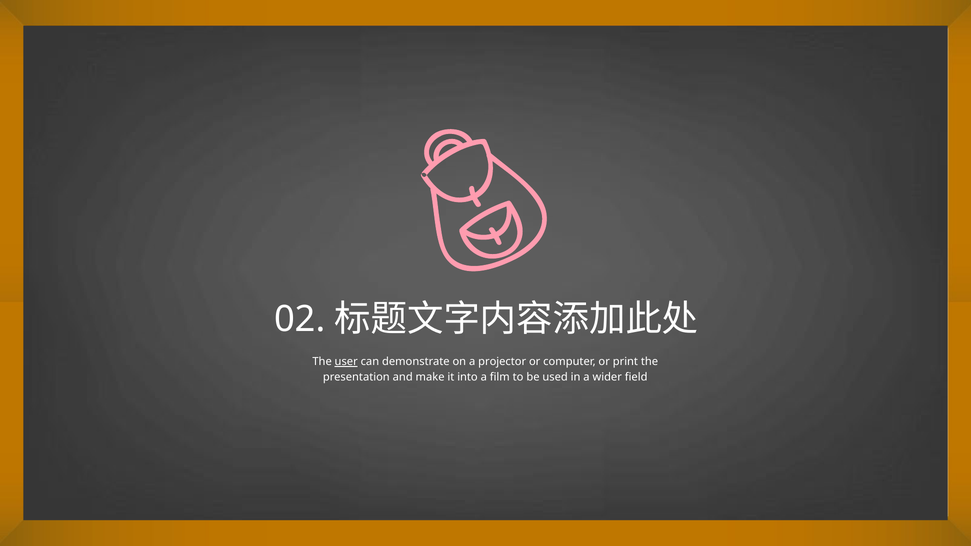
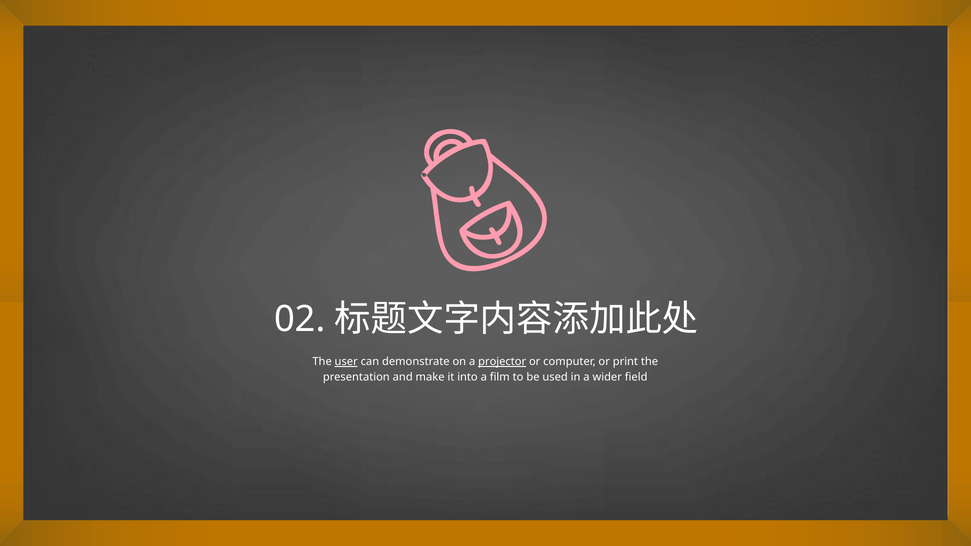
projector underline: none -> present (502, 362)
